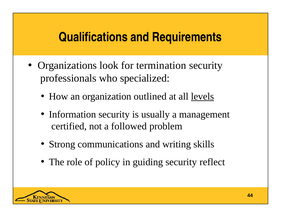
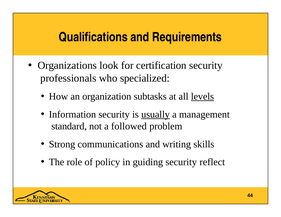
termination: termination -> certification (161, 66)
outlined: outlined -> subtasks (150, 97)
usually underline: none -> present (156, 114)
certified: certified -> standard (69, 126)
